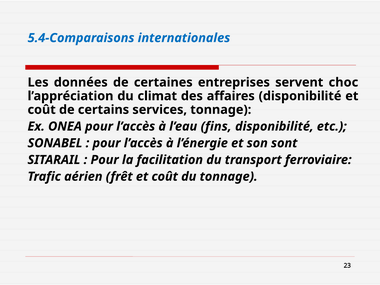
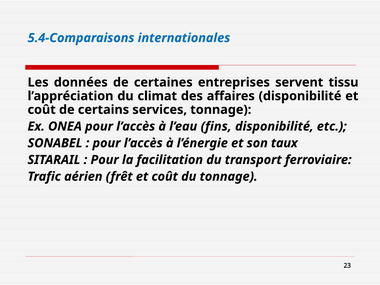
choc: choc -> tissu (344, 82)
sont: sont -> taux (284, 143)
